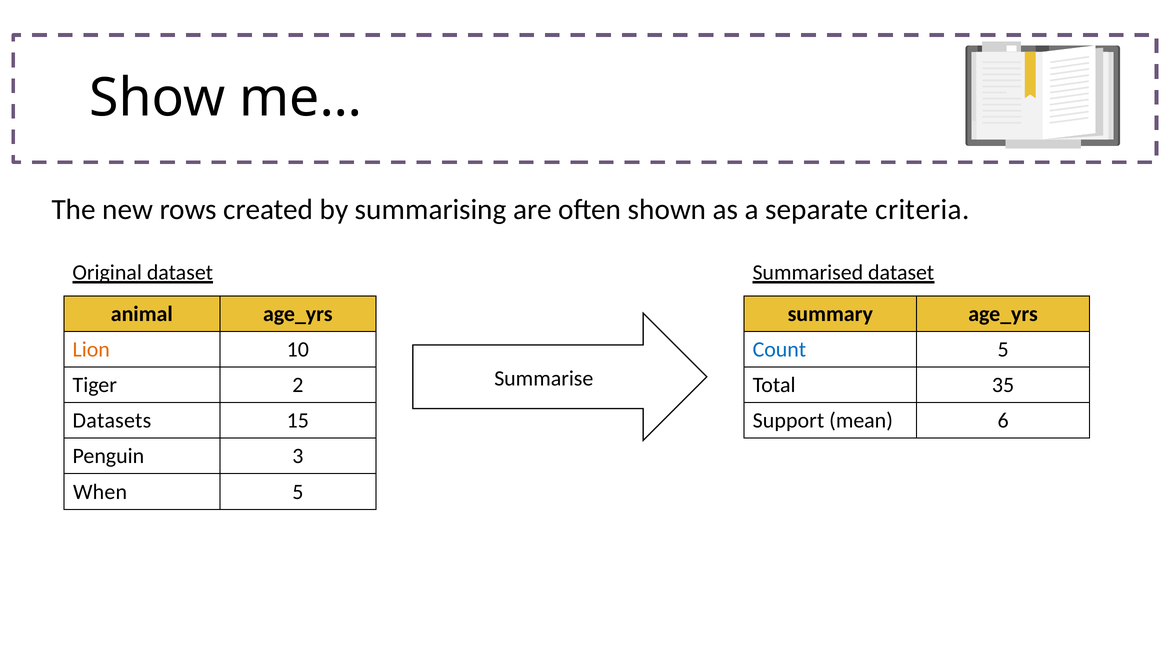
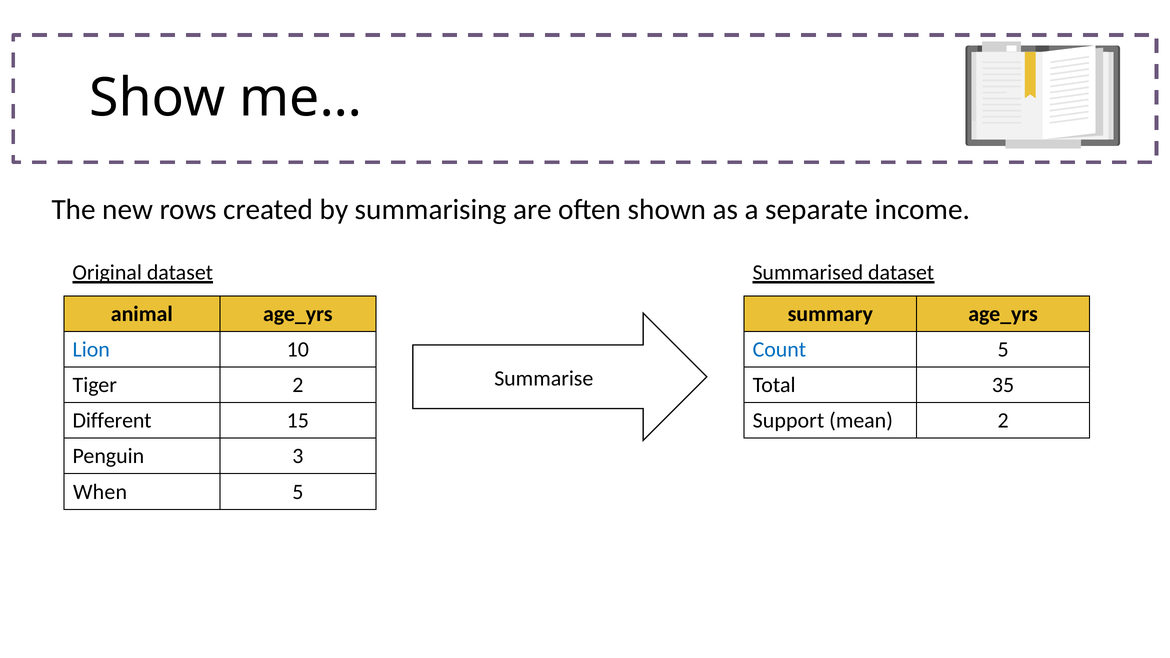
criteria: criteria -> income (923, 210)
Lion colour: orange -> blue (91, 350)
Datasets: Datasets -> Different (112, 421)
mean 6: 6 -> 2 (1003, 421)
